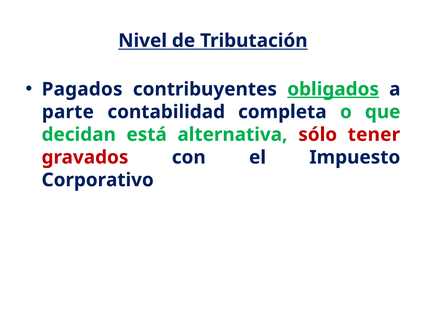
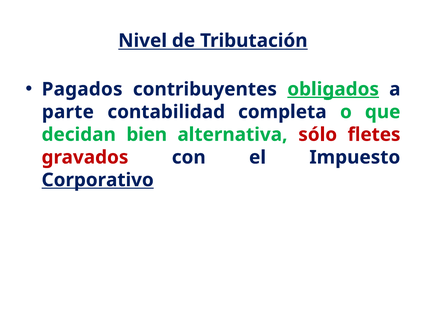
está: está -> bien (147, 135)
tener: tener -> fletes (374, 135)
Corporativo underline: none -> present (98, 180)
